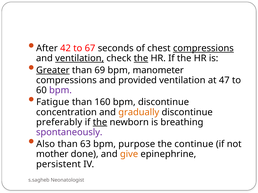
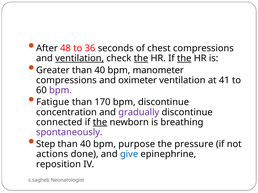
42: 42 -> 48 (66, 48)
67: 67 -> 36 (90, 48)
compressions underline: present -> none (203, 48)
the underline: none -> present (184, 58)
Greater underline: present -> none (53, 70)
69: 69 -> 40 (100, 70)
provided: provided -> oximeter (138, 80)
47: 47 -> 41 (224, 80)
160: 160 -> 170 (102, 102)
gradually colour: orange -> purple (139, 112)
preferably: preferably -> connected (59, 122)
Also: Also -> Step (46, 144)
63: 63 -> 40 (85, 144)
continue: continue -> pressure (194, 144)
mother: mother -> actions (52, 155)
give colour: orange -> blue (129, 155)
persistent: persistent -> reposition (58, 165)
